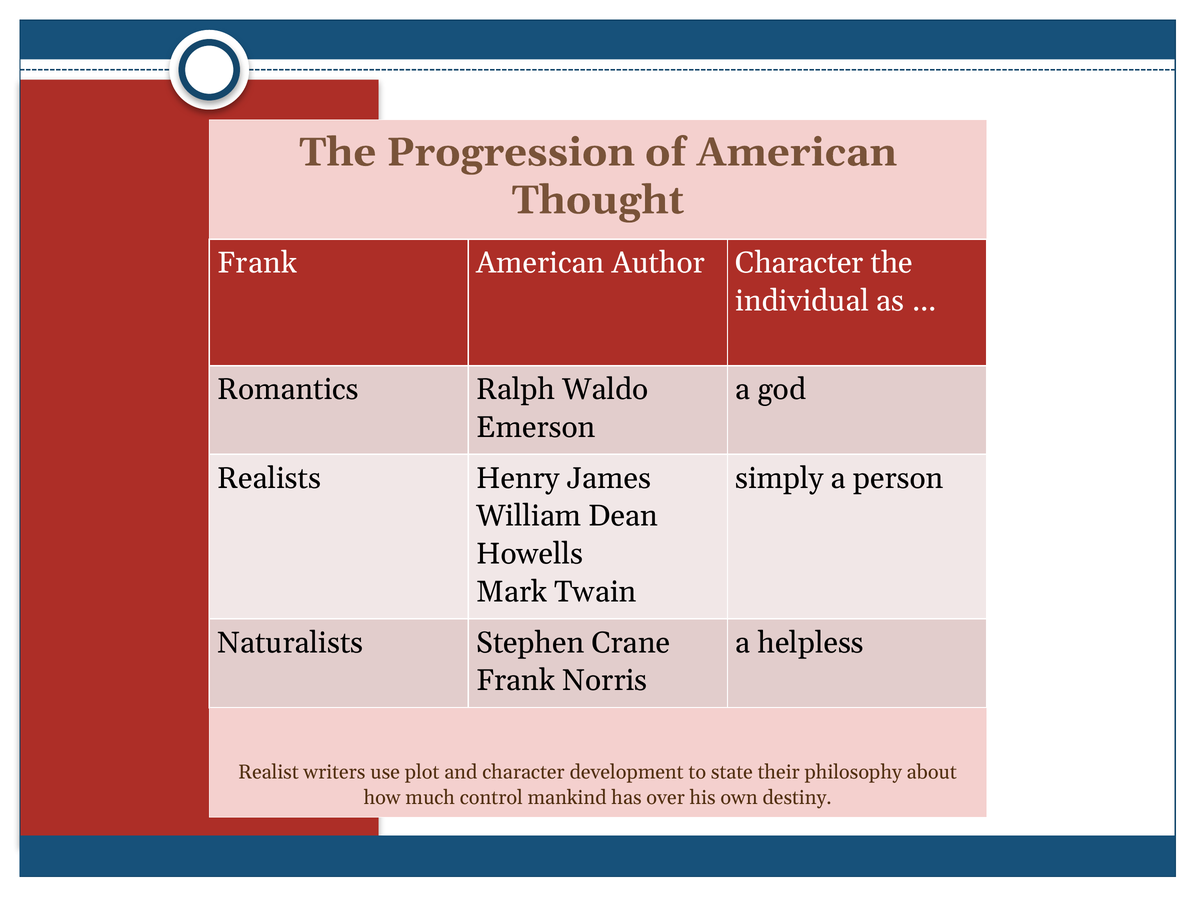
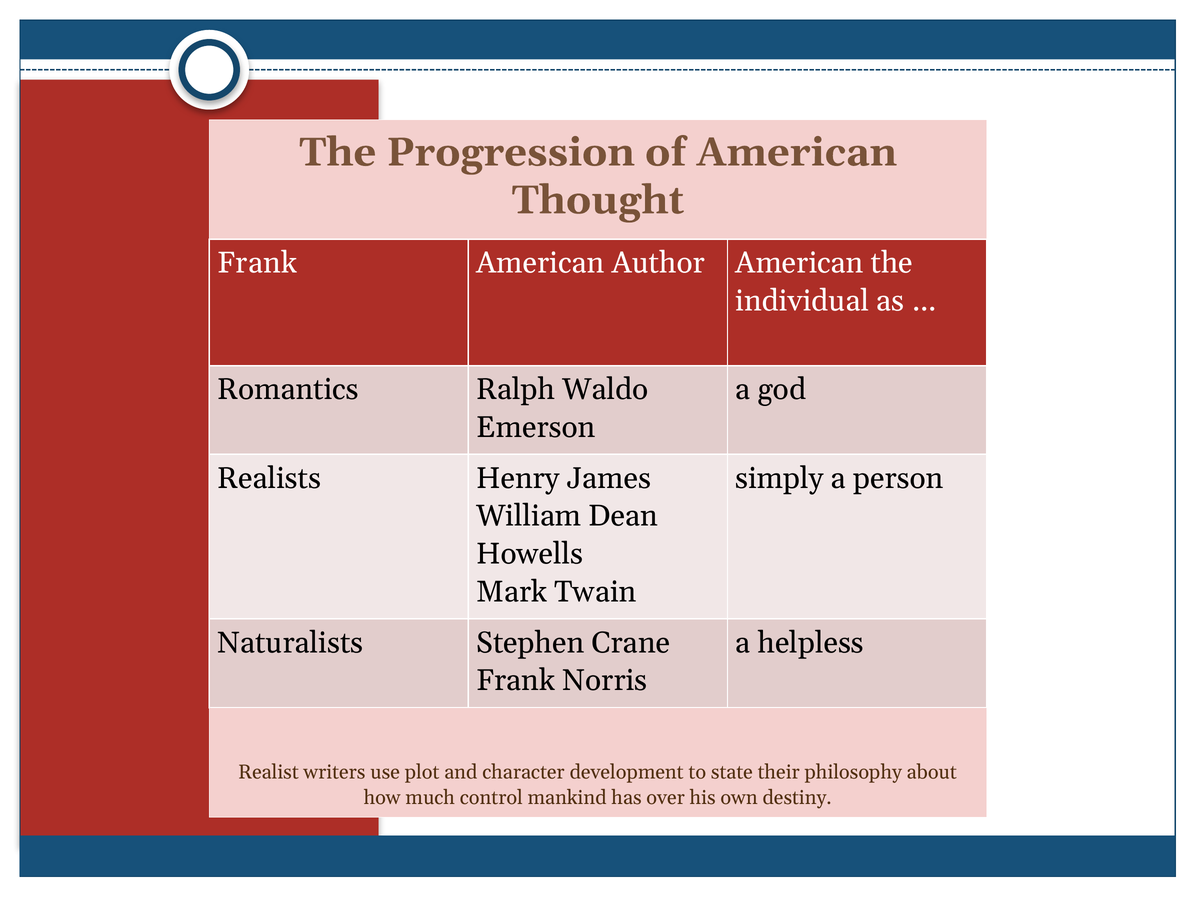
Author Character: Character -> American (800, 263)
